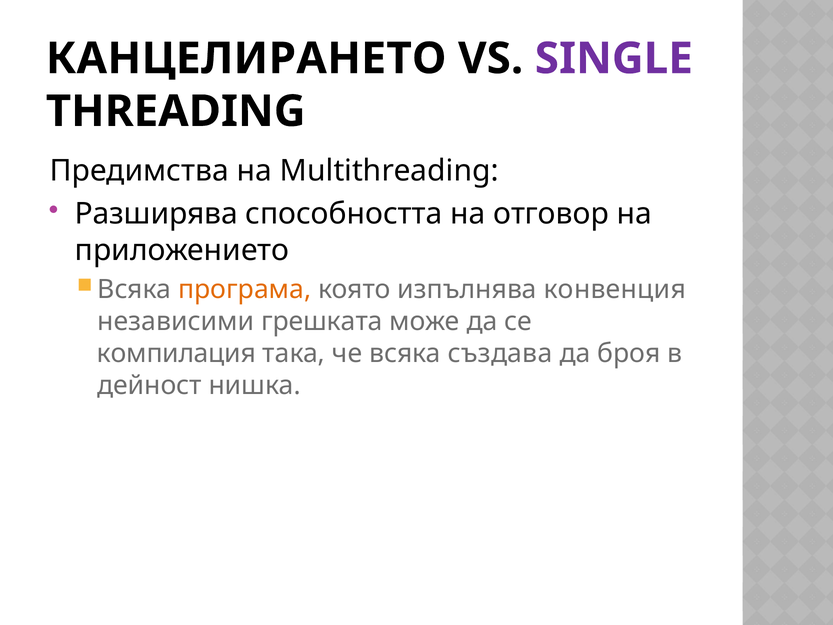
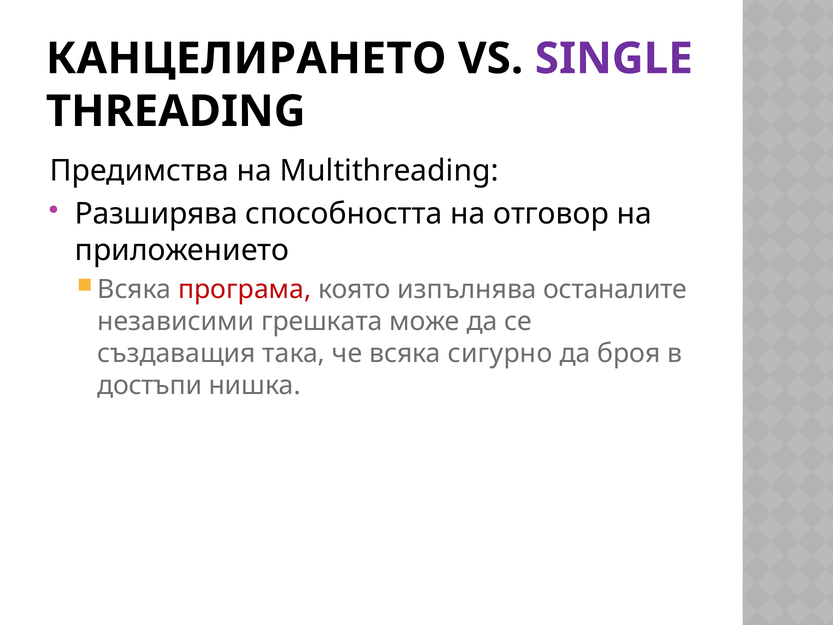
програма colour: orange -> red (245, 289)
конвенция: конвенция -> останалите (615, 289)
компилация: компилация -> създаващия (176, 353)
създава: създава -> сигурно (500, 353)
дейност: дейност -> достъпи (150, 385)
